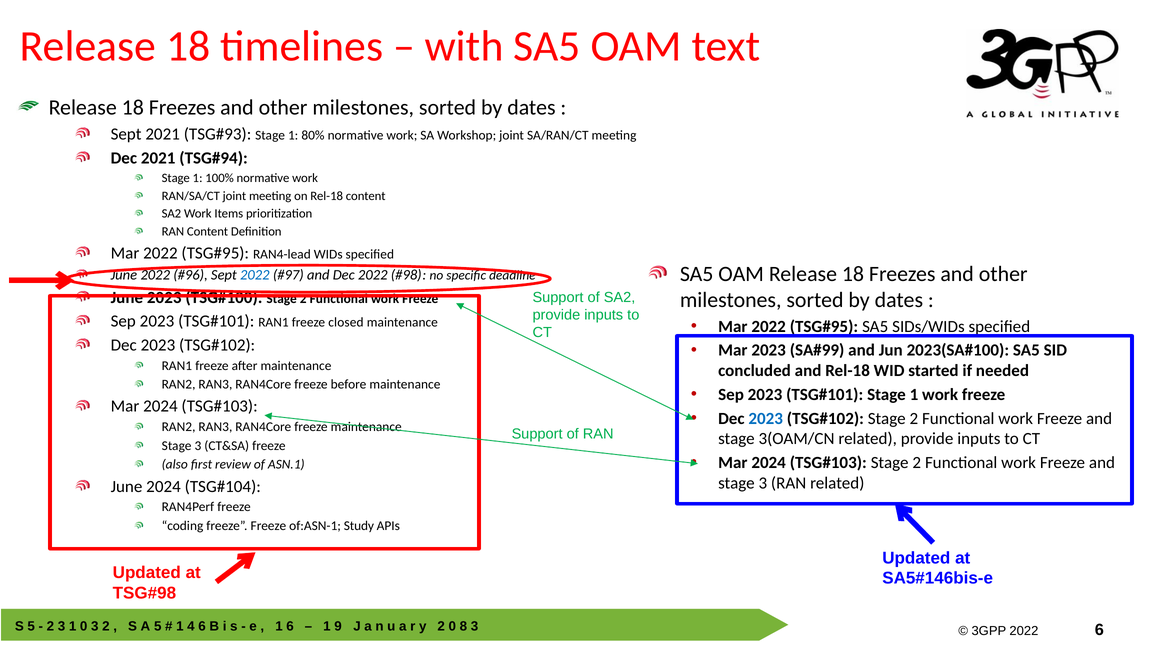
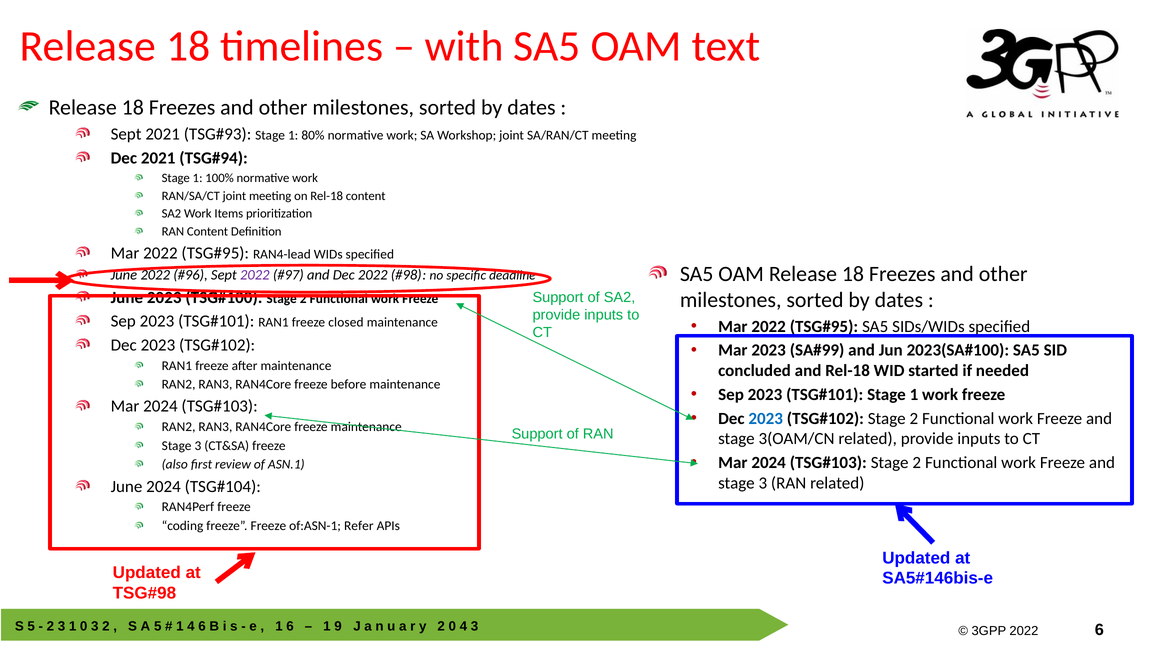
2022 colour: blue -> purple (255, 275)
Study: Study -> Refer (359, 526)
8: 8 -> 4 (463, 627)
